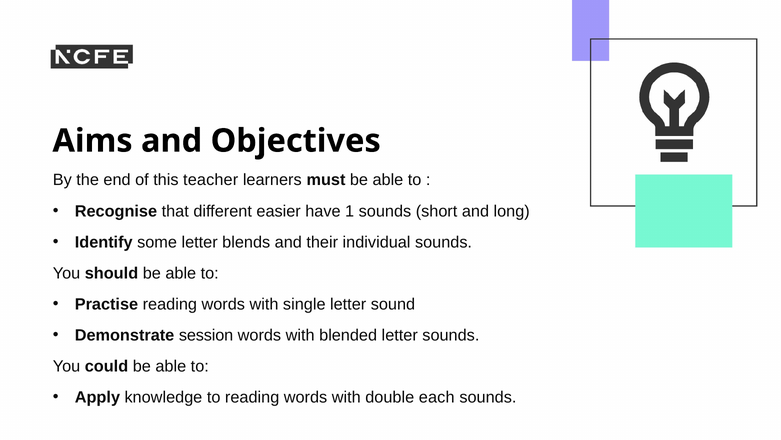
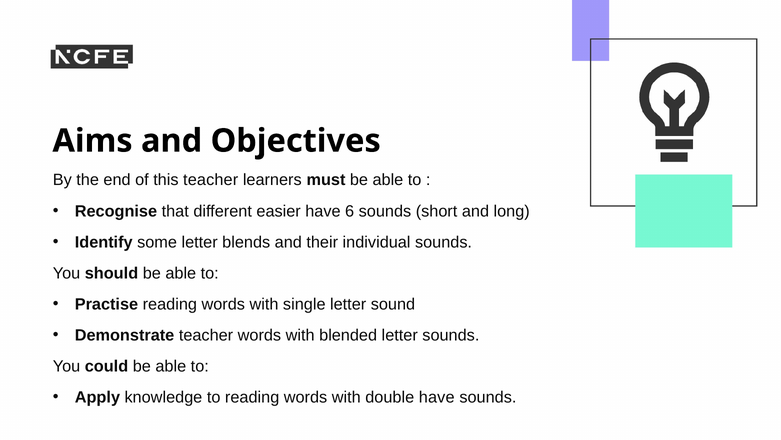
1: 1 -> 6 (350, 211)
Demonstrate session: session -> teacher (206, 335)
double each: each -> have (437, 397)
